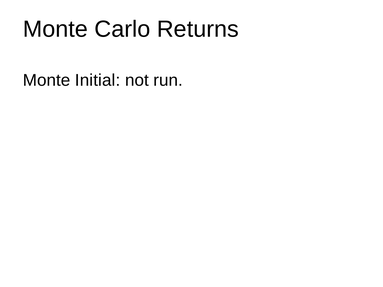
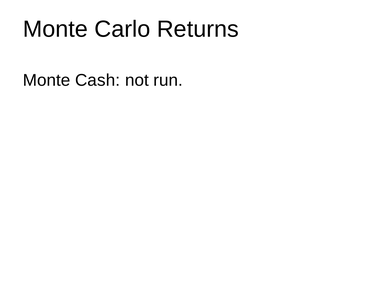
Initial: Initial -> Cash (98, 80)
